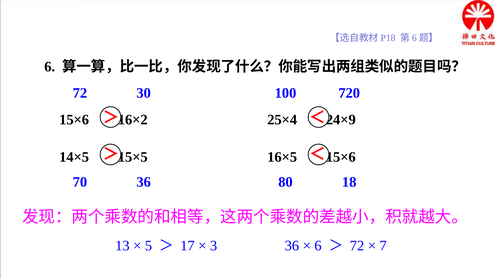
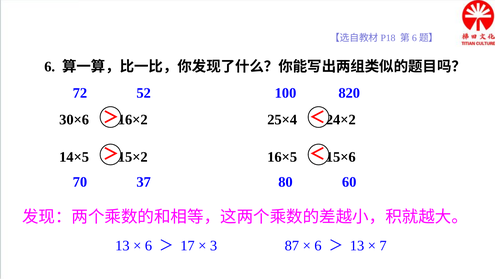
30: 30 -> 52 (144, 93)
720: 720 -> 820 (349, 93)
15×6: 15×6 -> 30×6 (74, 119)
24×9: 24×9 -> 24×2 (341, 119)
15×5: 15×5 -> 15×2 (133, 157)
70 36: 36 -> 37 (144, 182)
18: 18 -> 60 (349, 182)
5: 5 -> 6 (149, 245)
3 36: 36 -> 87 (292, 245)
72: 72 -> 13 (357, 245)
